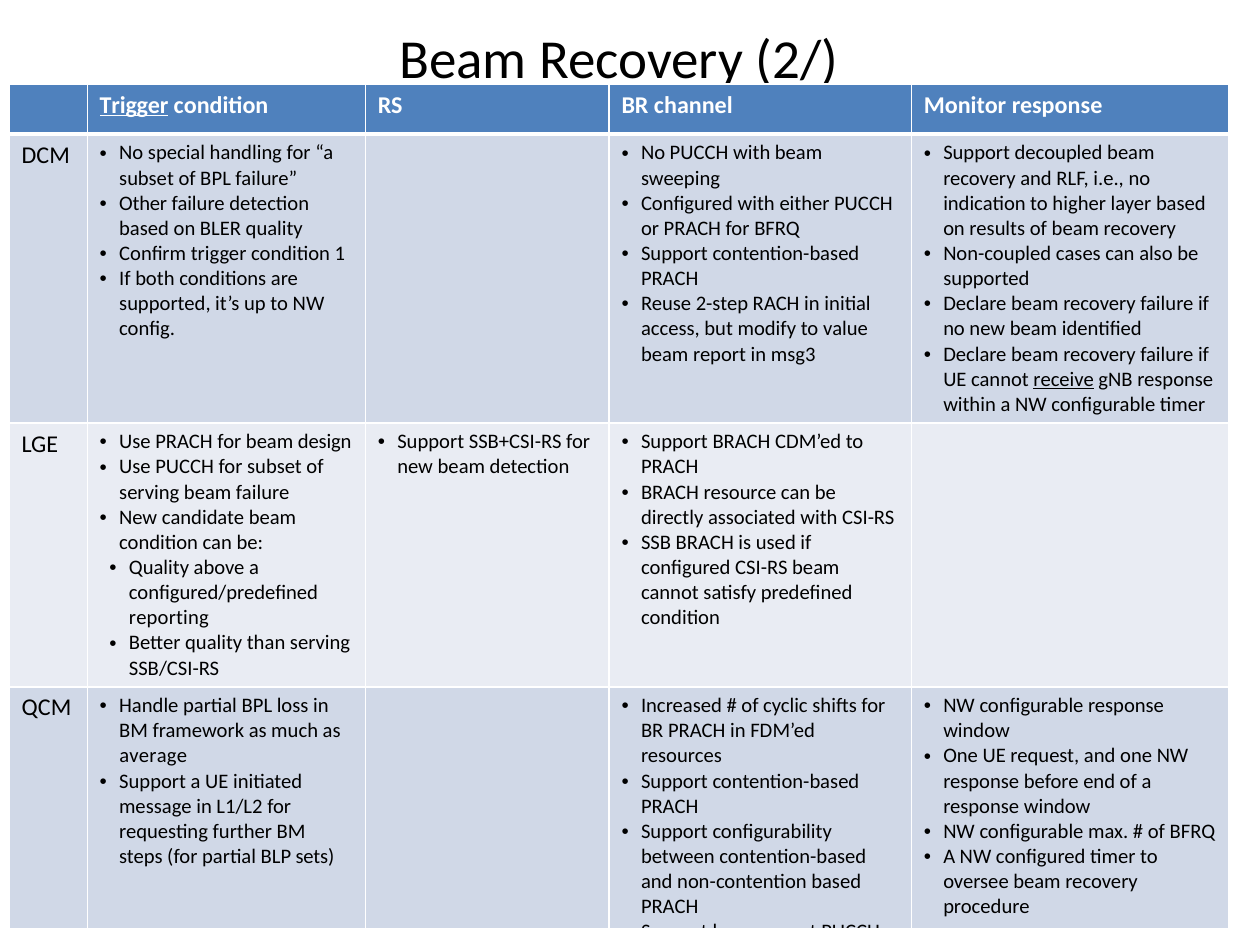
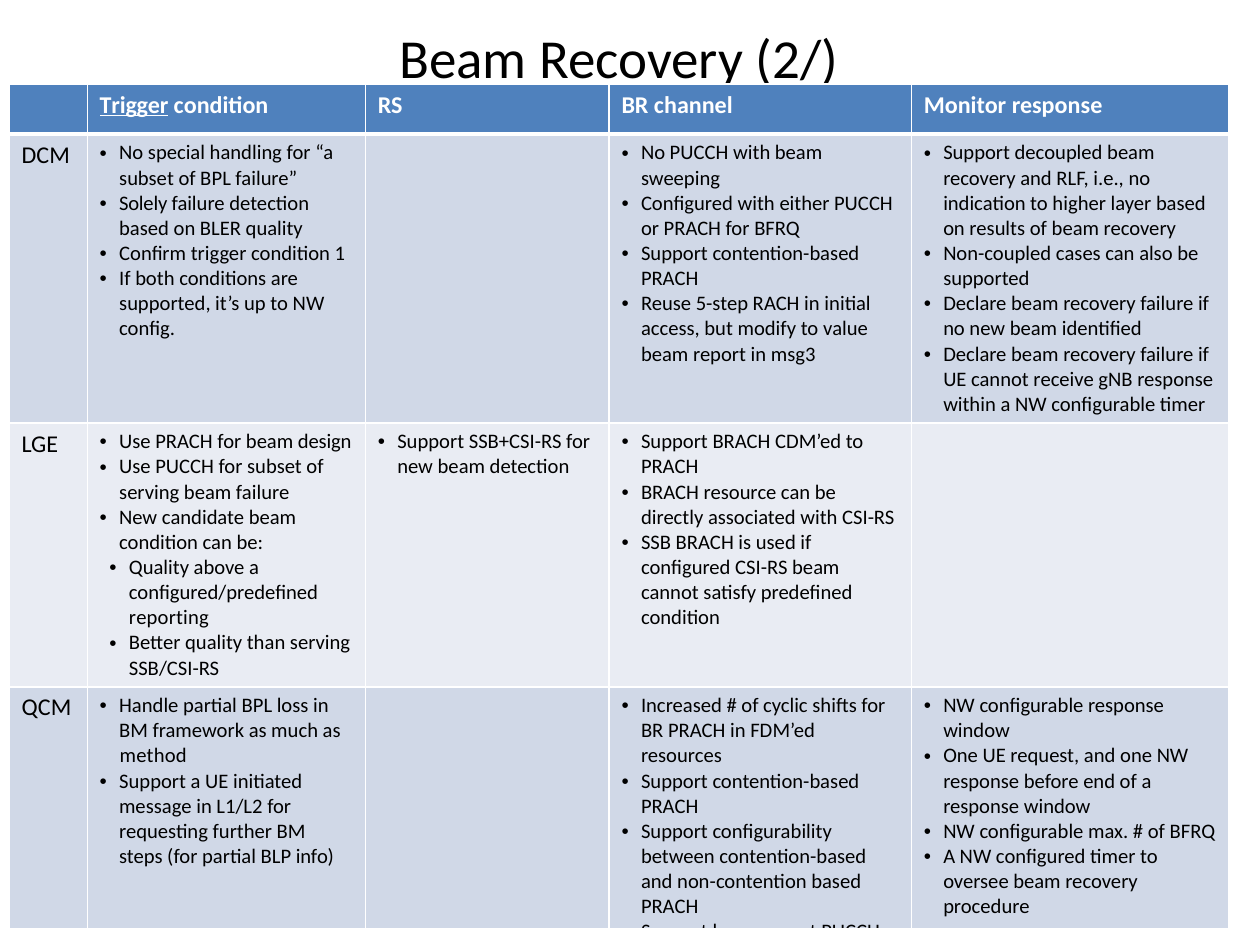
Other: Other -> Solely (143, 204)
2-step: 2-step -> 5-step (722, 304)
receive underline: present -> none (1064, 380)
average: average -> method (153, 757)
sets: sets -> info (315, 857)
